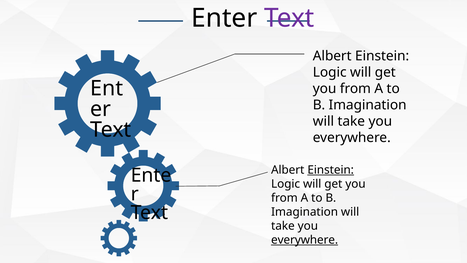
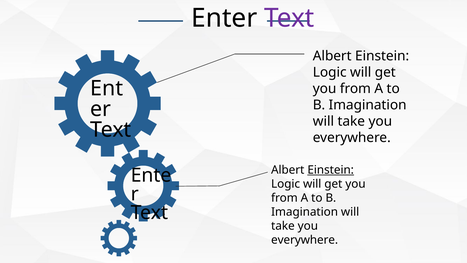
everywhere underline: present -> none (305, 240)
